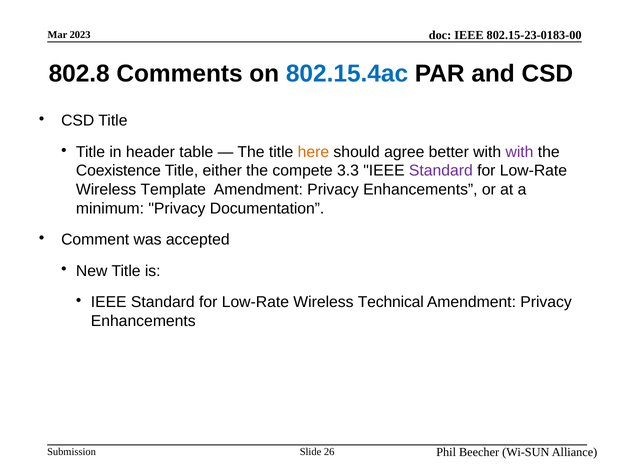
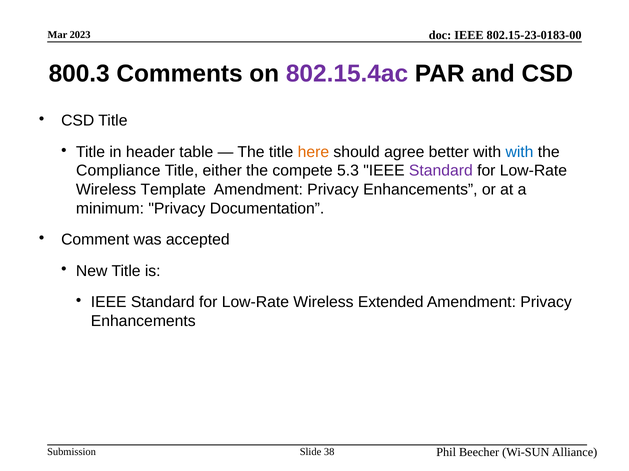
802.8: 802.8 -> 800.3 (79, 74)
802.15.4ac colour: blue -> purple (347, 74)
with colour: purple -> blue (519, 152)
Coexistence: Coexistence -> Compliance (118, 171)
3.3: 3.3 -> 5.3 (348, 171)
Technical: Technical -> Extended (391, 303)
26: 26 -> 38 (329, 452)
